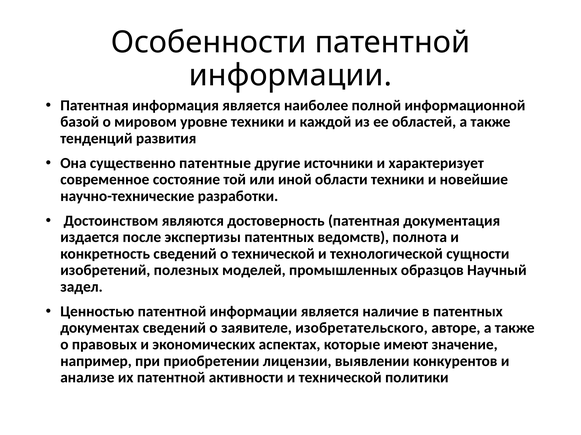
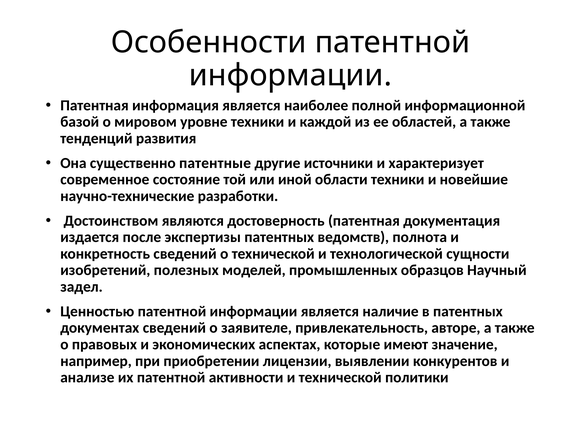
изобретательского: изобретательского -> привлекательность (362, 328)
